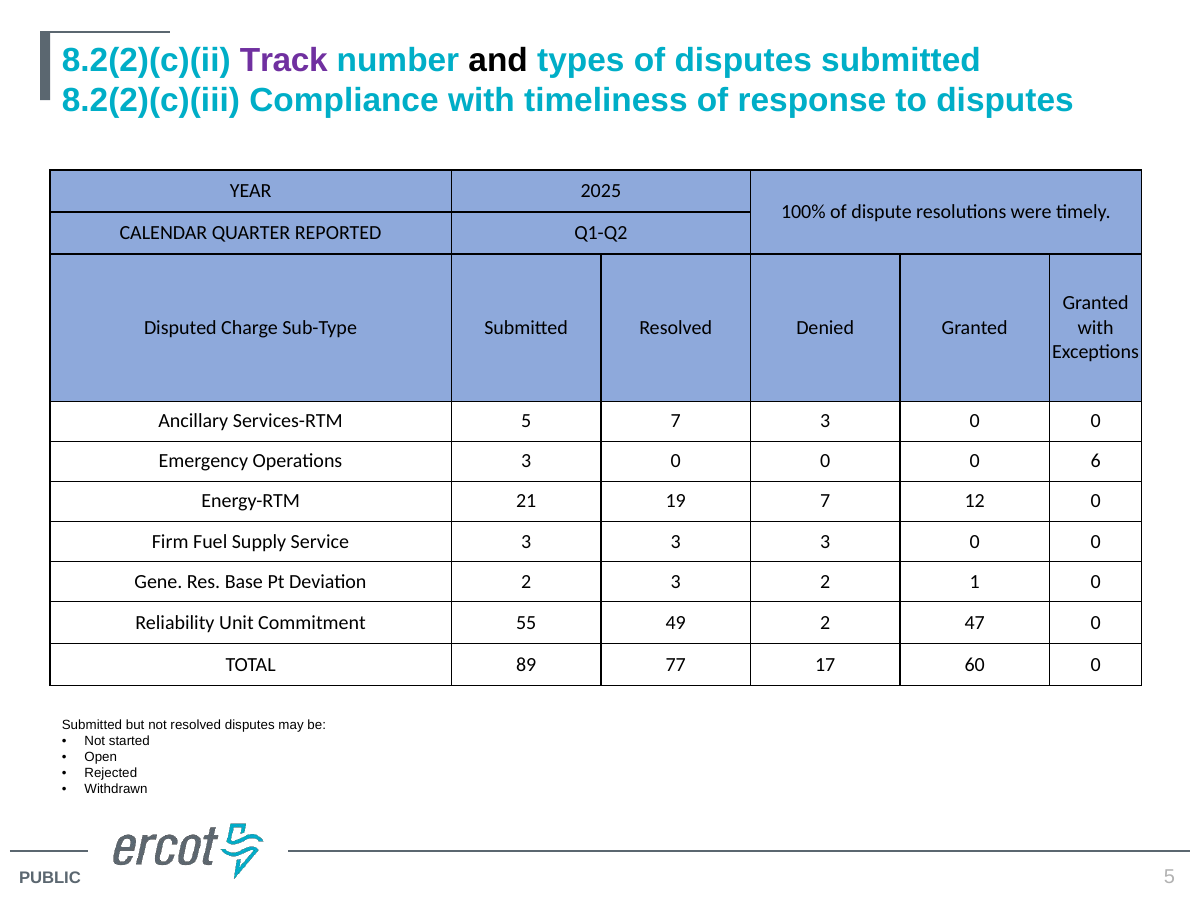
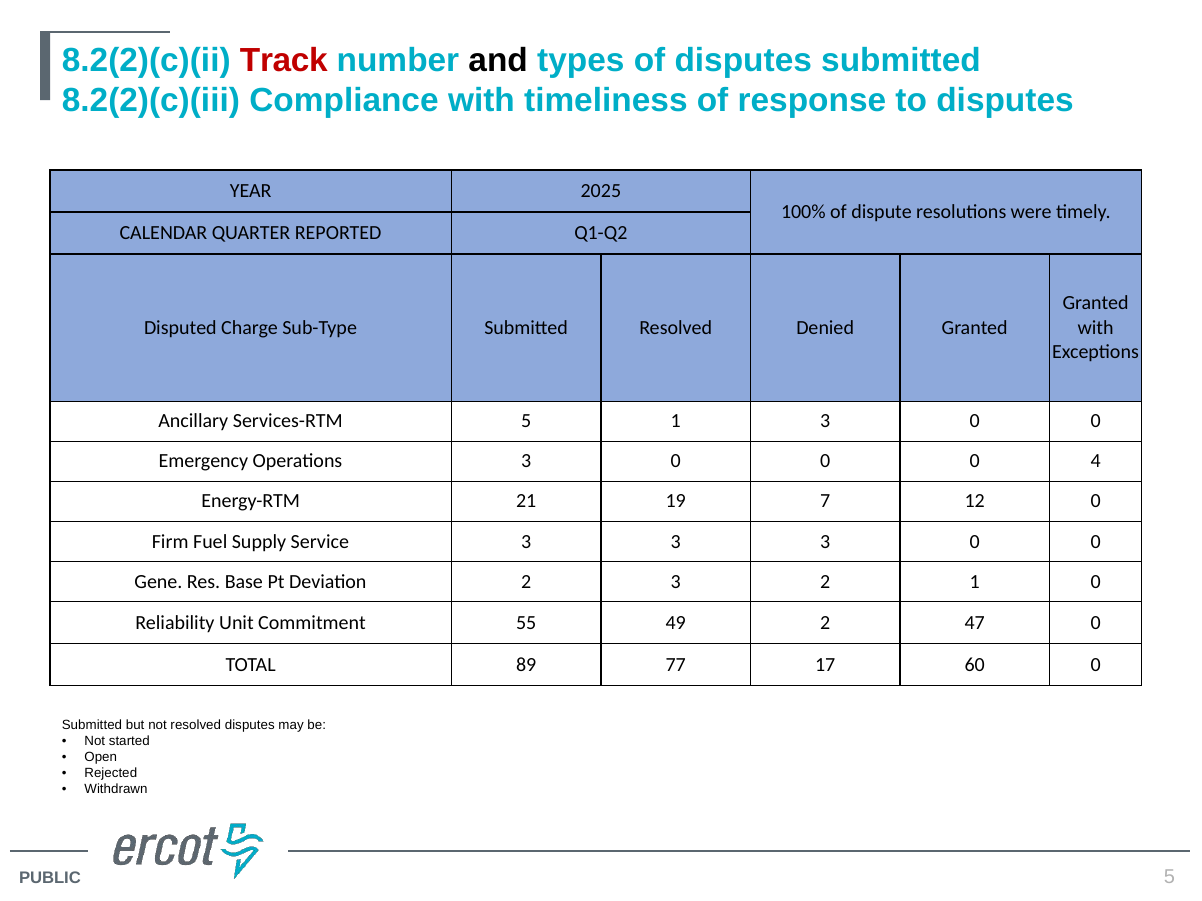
Track colour: purple -> red (284, 60)
5 7: 7 -> 1 (676, 421)
6: 6 -> 4 (1096, 462)
